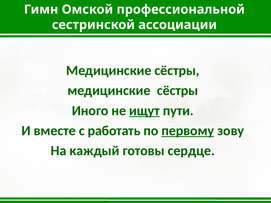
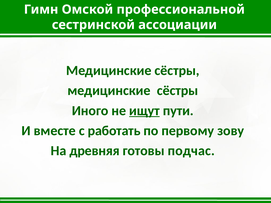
первому underline: present -> none (188, 131)
каждый: каждый -> древняя (95, 151)
сердце: сердце -> подчас (191, 151)
